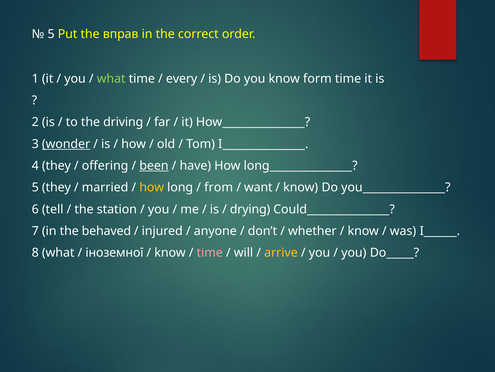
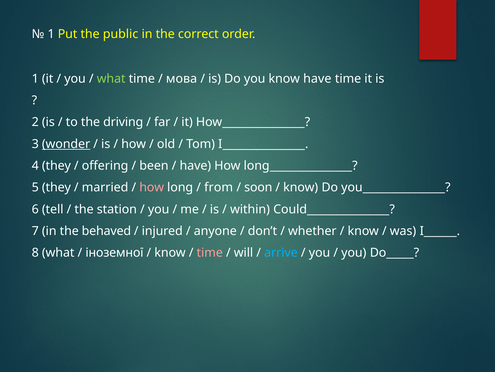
5: 5 -> 1 (51, 34)
вправ: вправ -> public (121, 34)
every: every -> мова (182, 79)
know form: form -> have (317, 79)
been underline: present -> none (154, 165)
how colour: yellow -> pink (152, 187)
want: want -> soon (258, 187)
drying: drying -> within (250, 209)
arrive colour: yellow -> light blue (281, 252)
